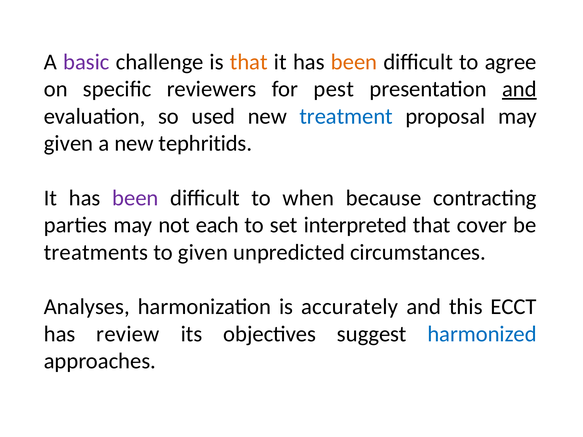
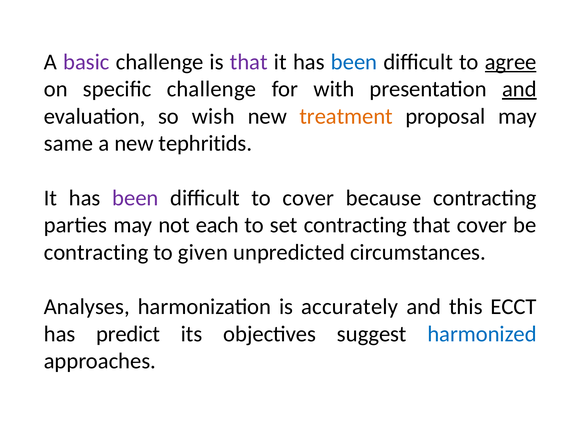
that colour: orange -> purple (249, 62)
been colour: orange -> blue (354, 62)
agree underline: none -> present (511, 62)
specific reviewers: reviewers -> challenge (211, 89)
pest: pest -> with (334, 89)
used: used -> wish (213, 116)
treatment colour: blue -> orange (346, 116)
given: given -> same (68, 144)
to when: when -> cover (308, 198)
set interpreted: interpreted -> contracting (355, 225)
treatments: treatments -> contracting (96, 252)
review: review -> predict (128, 334)
